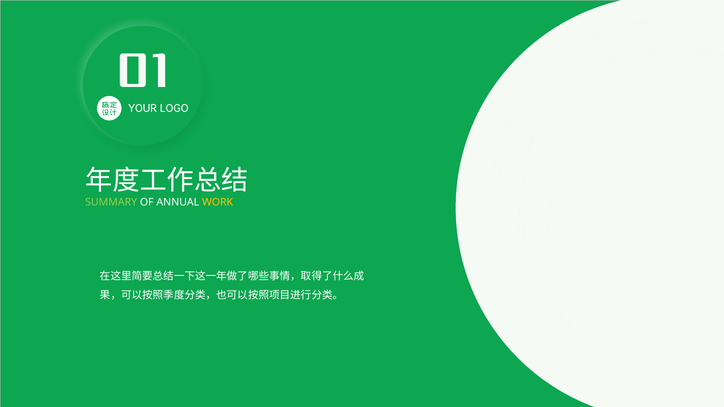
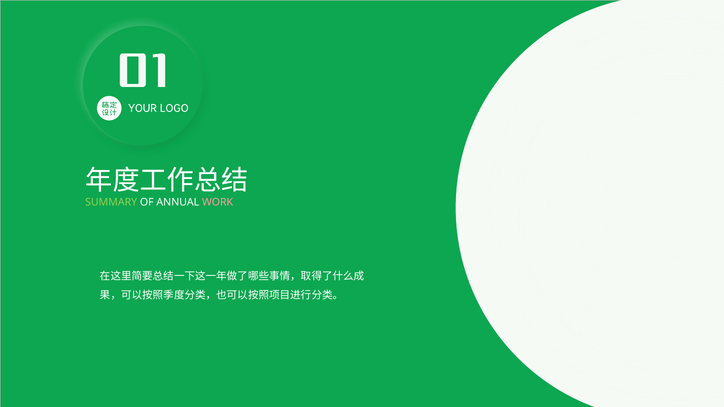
WORK colour: yellow -> pink (218, 202)
